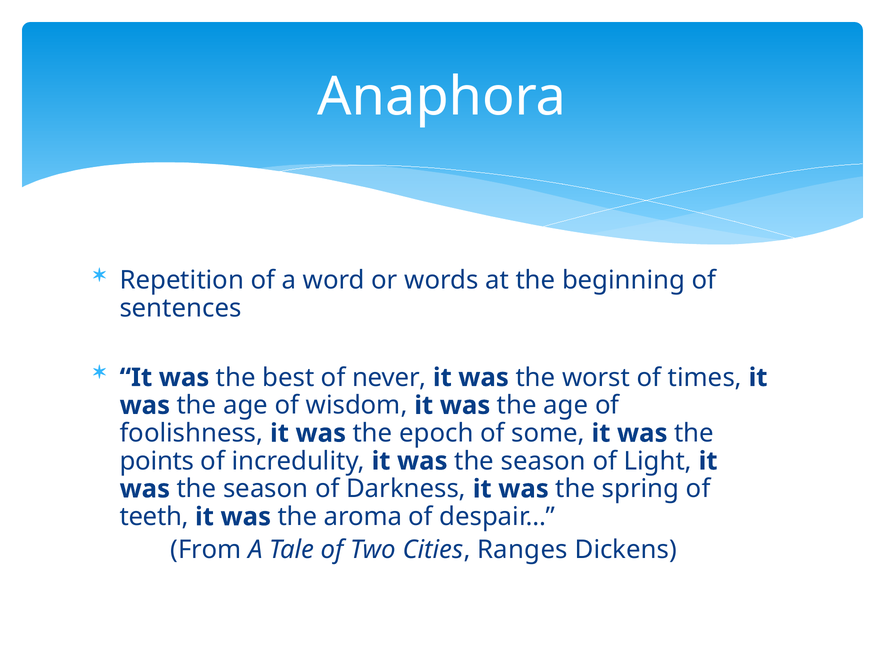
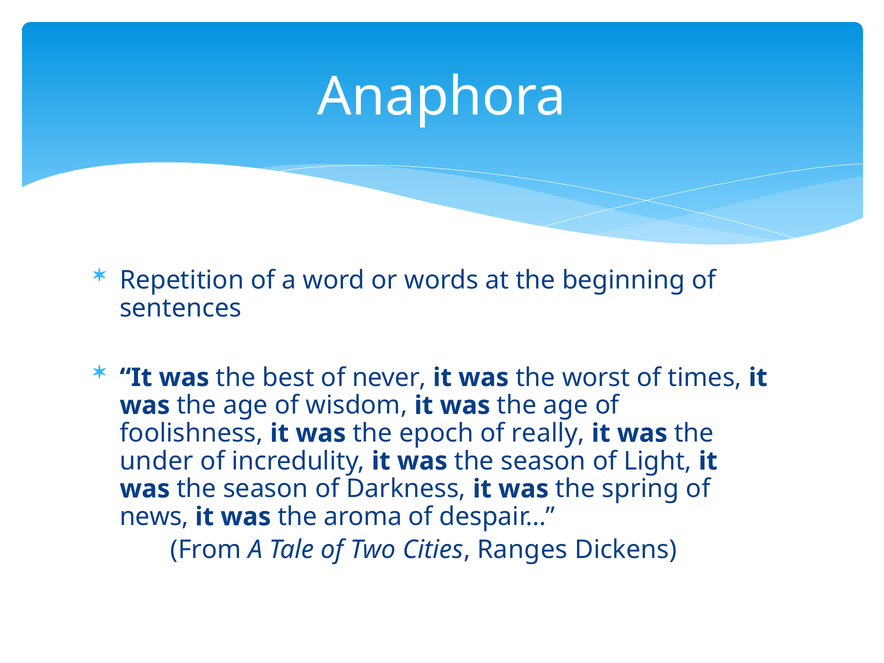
some: some -> really (548, 433)
points: points -> under (157, 461)
teeth: teeth -> news (154, 517)
